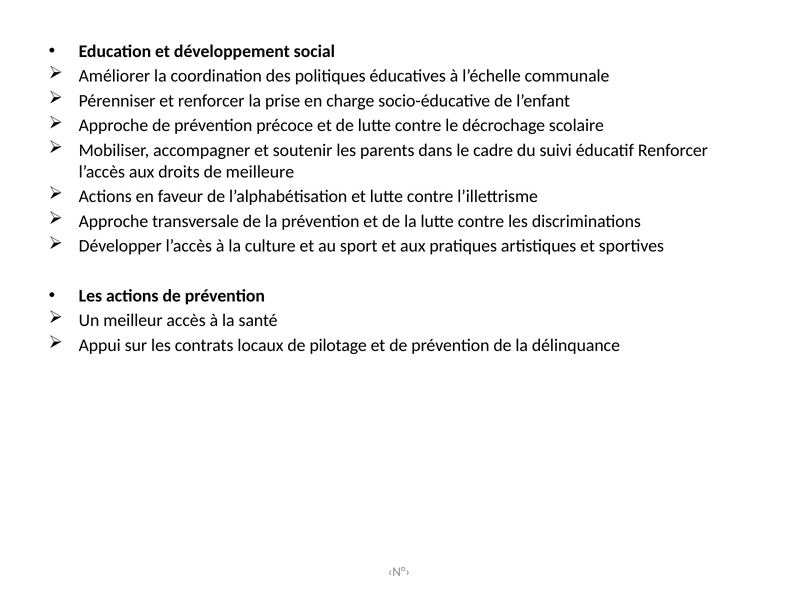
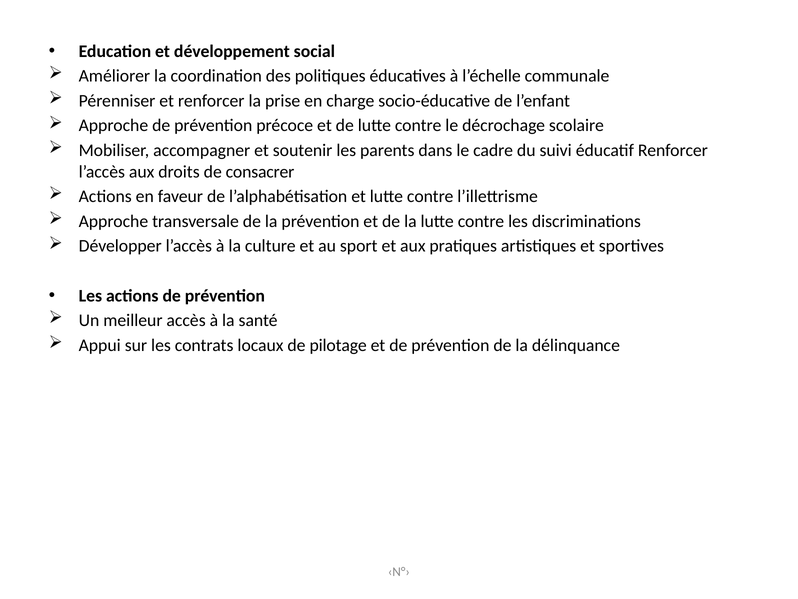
meilleure: meilleure -> consacrer (260, 172)
